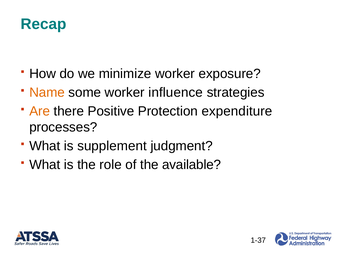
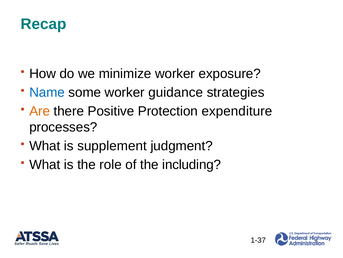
Name colour: orange -> blue (47, 92)
influence: influence -> guidance (176, 92)
available: available -> including (192, 164)
